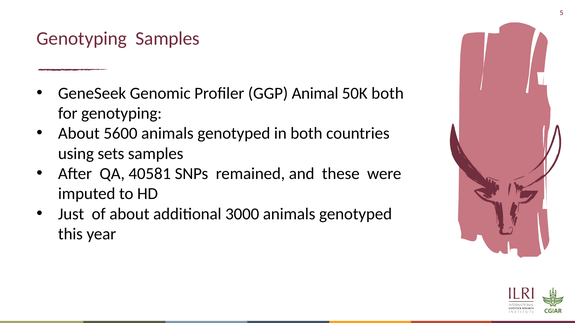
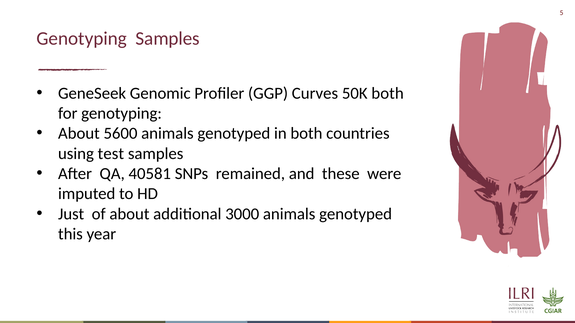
Animal: Animal -> Curves (315, 93)
sets: sets -> test (111, 154)
